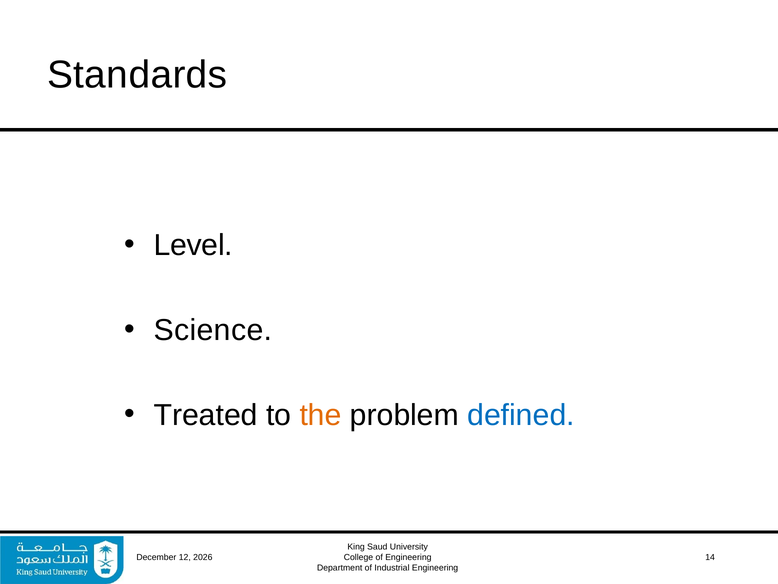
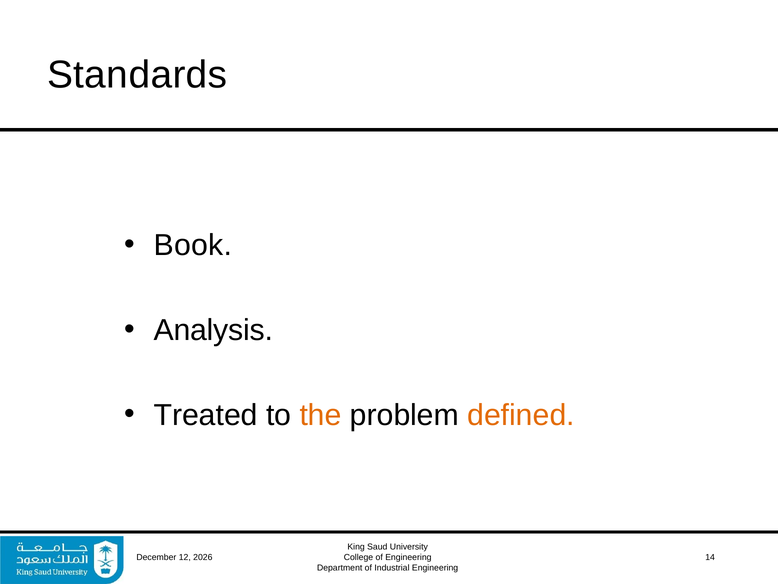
Level: Level -> Book (193, 245)
Science: Science -> Analysis (213, 330)
defined colour: blue -> orange (521, 415)
